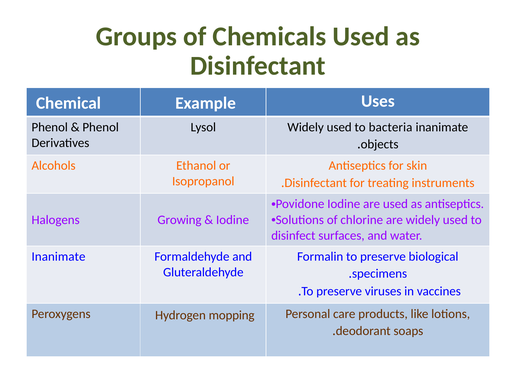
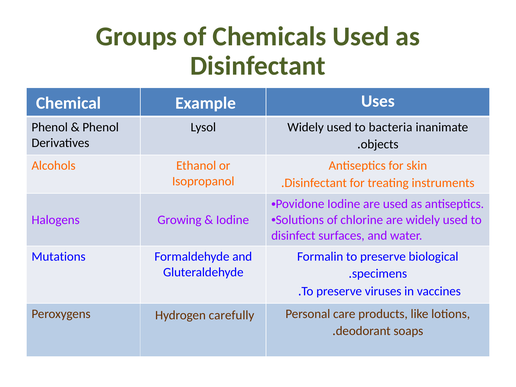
Inanimate: Inanimate -> Mutations (59, 256)
mopping: mopping -> carefully (232, 315)
